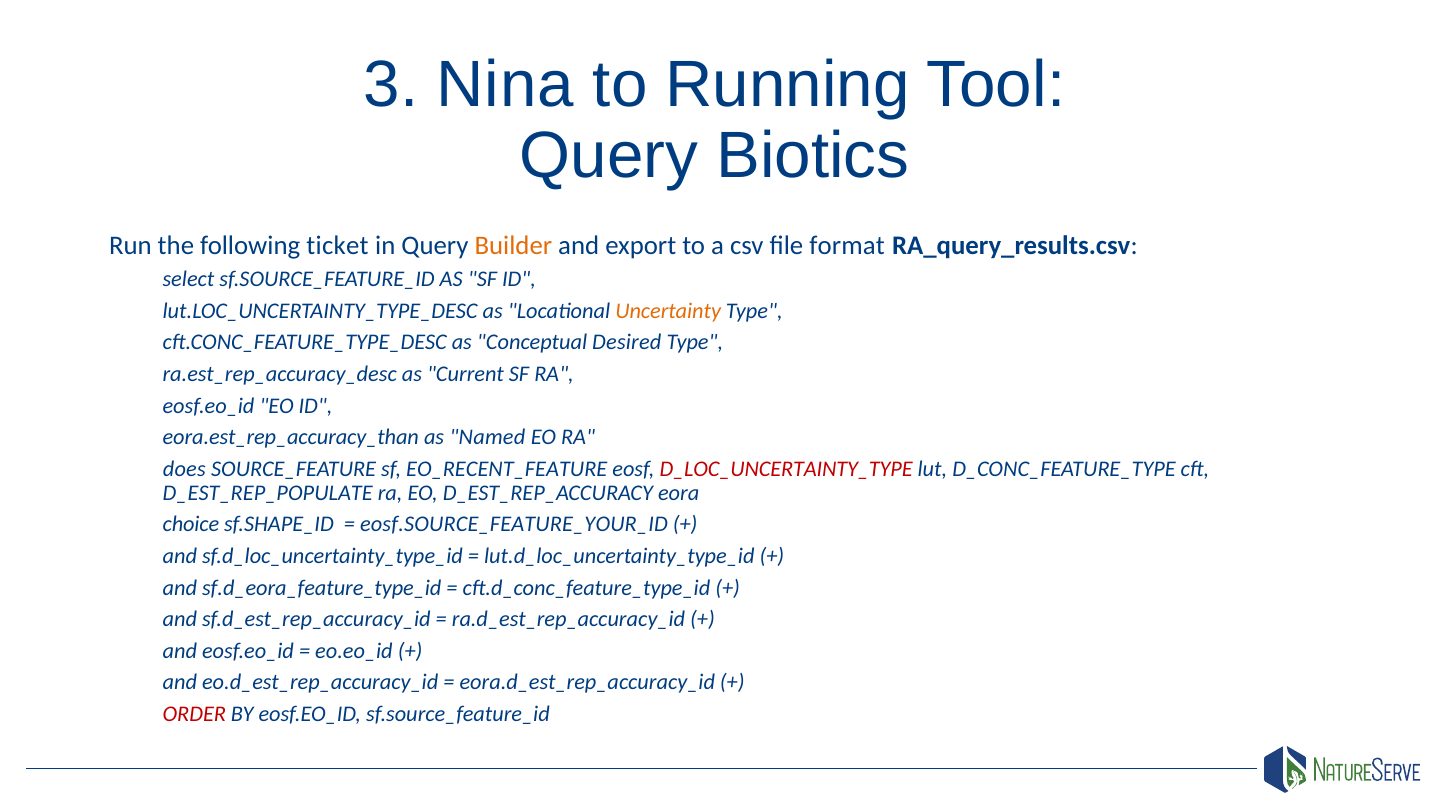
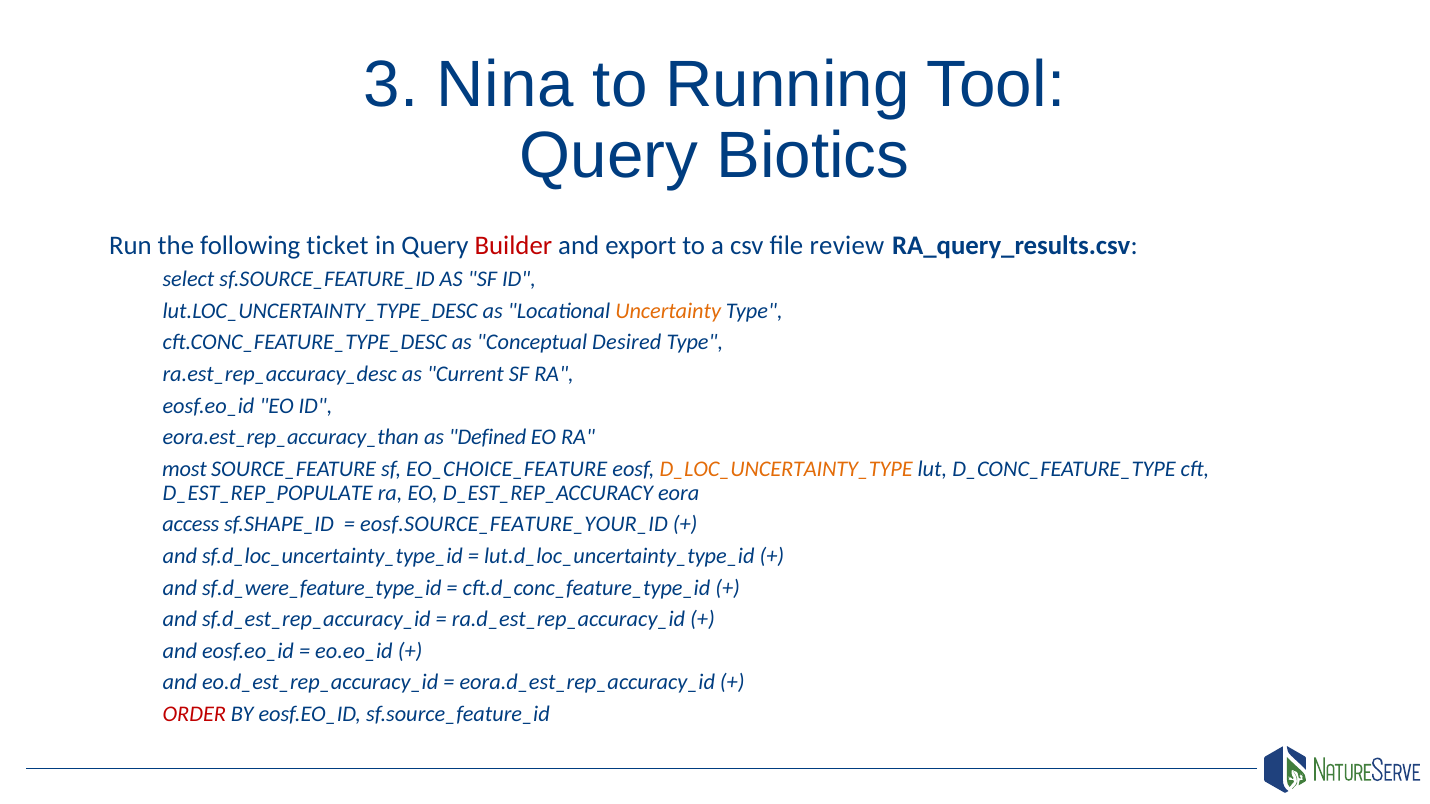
Builder colour: orange -> red (513, 246)
format: format -> review (847, 246)
Named: Named -> Defined (488, 437)
does: does -> most (185, 469)
EO_RECENT_FEATURE: EO_RECENT_FEATURE -> EO_CHOICE_FEATURE (507, 469)
D_LOC_UNCERTAINTY_TYPE colour: red -> orange (786, 469)
choice: choice -> access (191, 525)
sf.d_eora_feature_type_id: sf.d_eora_feature_type_id -> sf.d_were_feature_type_id (322, 588)
